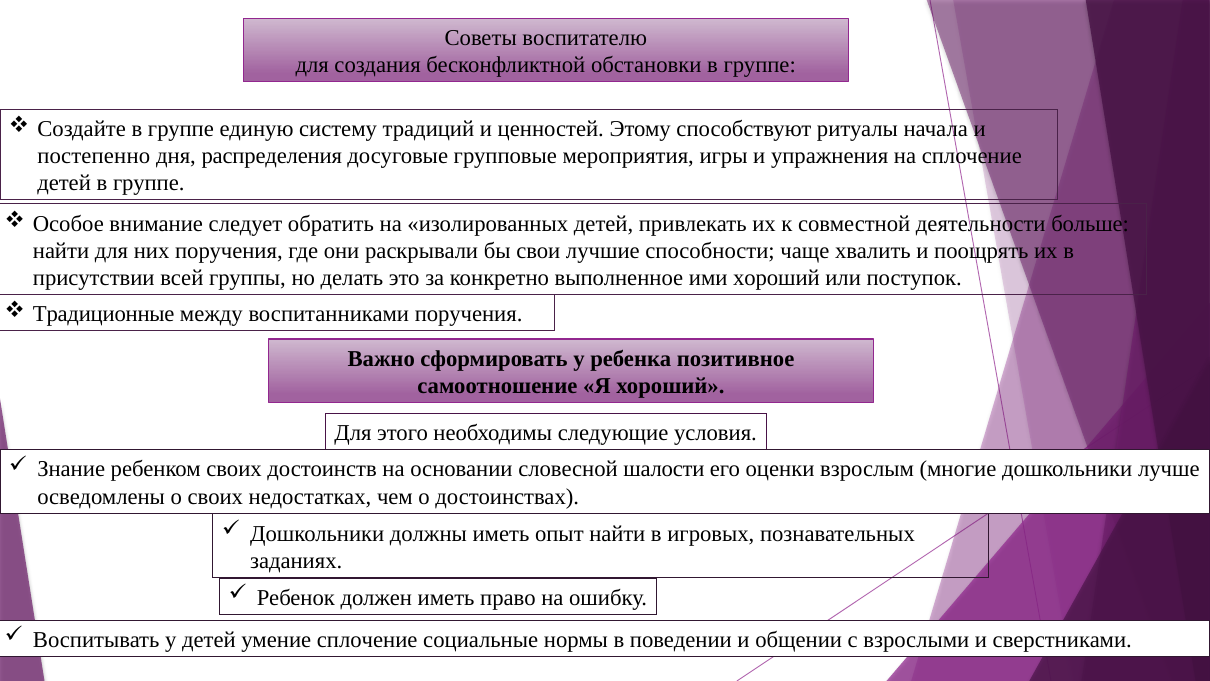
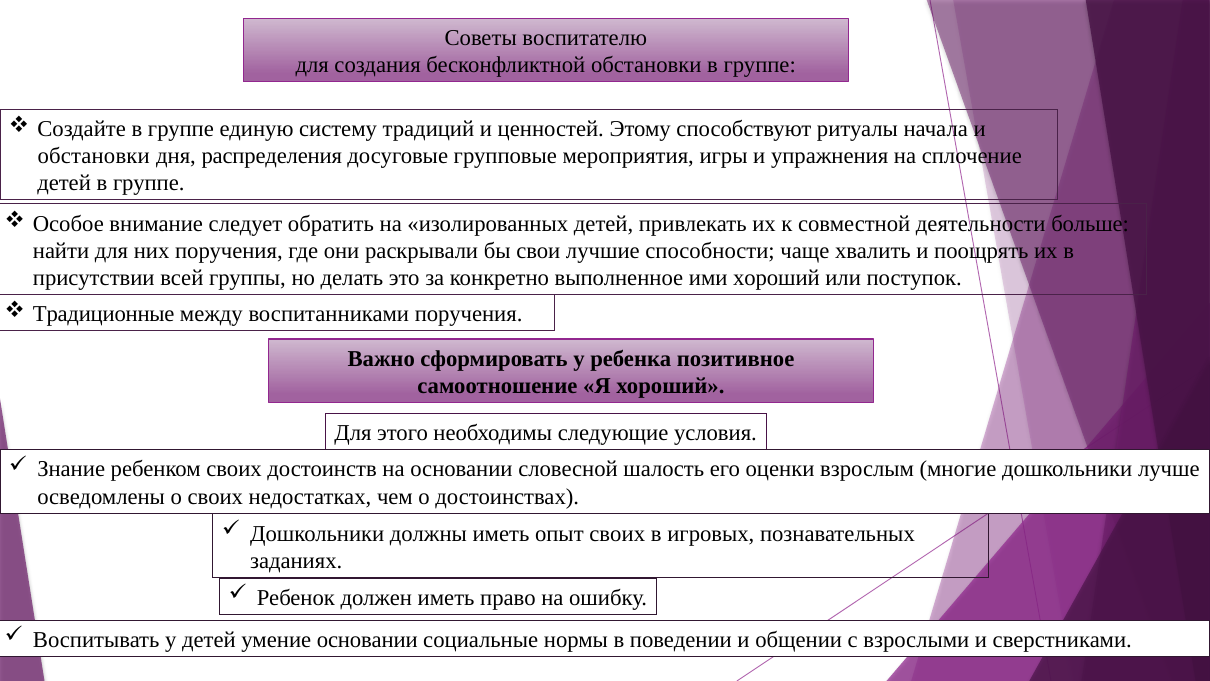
постепенно: постепенно -> обстановки (94, 156)
шалости: шалости -> шалость (664, 469)
опыт найти: найти -> своих (617, 533)
умение сплочение: сплочение -> основании (367, 639)
